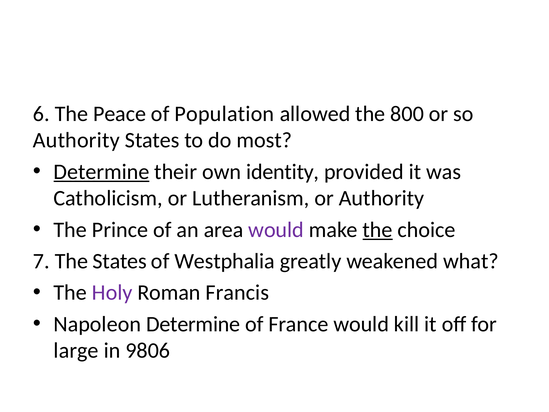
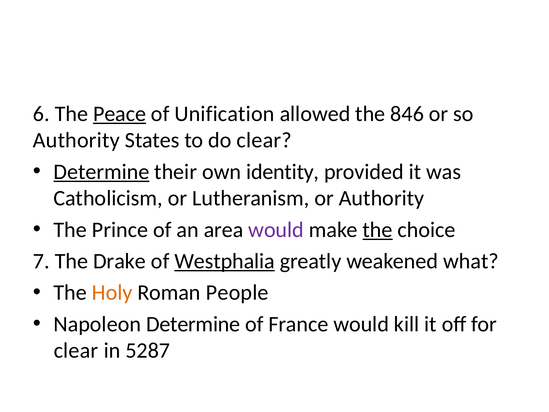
Peace underline: none -> present (120, 114)
Population: Population -> Unification (224, 114)
800: 800 -> 846 (407, 114)
do most: most -> clear (264, 140)
The States: States -> Drake (120, 261)
Westphalia underline: none -> present (225, 261)
Holy colour: purple -> orange (112, 292)
Francis: Francis -> People (237, 292)
large: large -> clear (76, 350)
9806: 9806 -> 5287 (148, 350)
